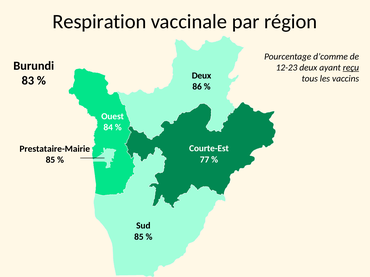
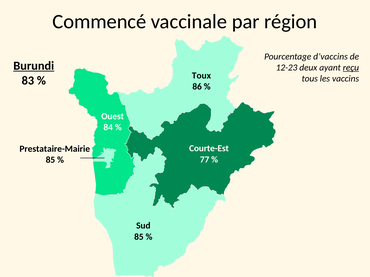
Respiration: Respiration -> Commencé (99, 22)
d’comme: d’comme -> d’vaccins (331, 57)
Burundi underline: none -> present (34, 66)
Deux: Deux -> Toux (201, 76)
